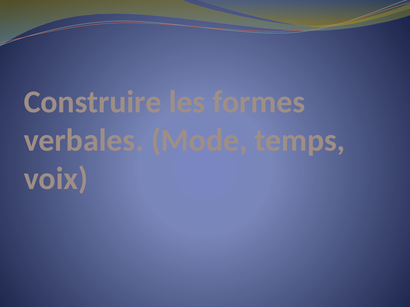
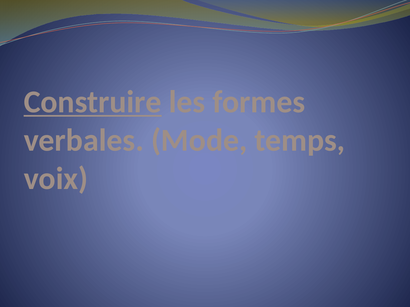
Construire underline: none -> present (93, 102)
